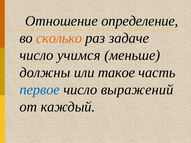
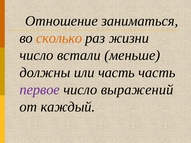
определение: определение -> заниматься (140, 21)
задаче: задаче -> жизни (129, 38)
учимся: учимся -> встали (79, 55)
или такое: такое -> часть (116, 73)
первое colour: blue -> purple (40, 90)
